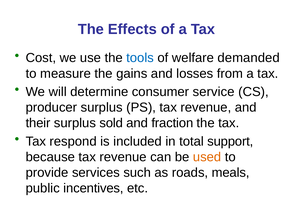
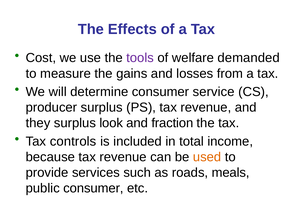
tools colour: blue -> purple (140, 58)
their: their -> they (38, 123)
sold: sold -> look (111, 123)
respond: respond -> controls (73, 141)
support: support -> income (230, 141)
public incentives: incentives -> consumer (93, 188)
